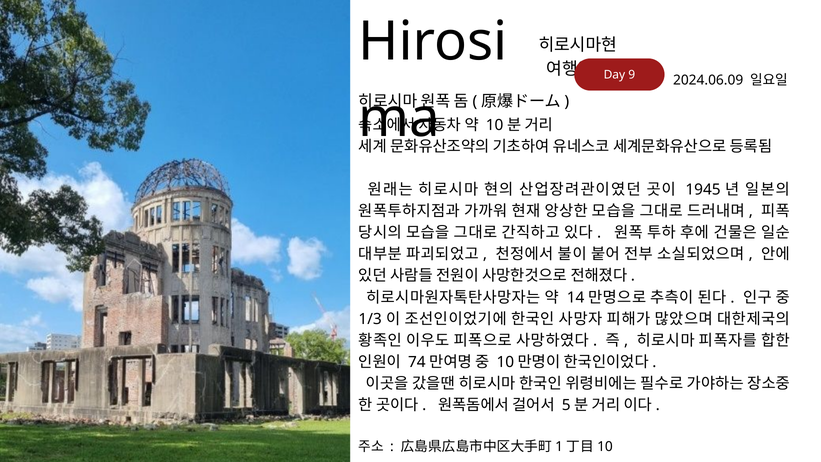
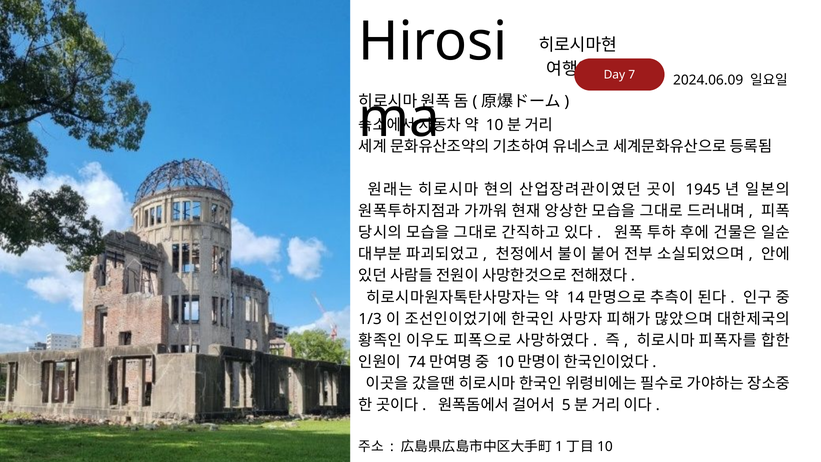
9: 9 -> 7 (632, 75)
